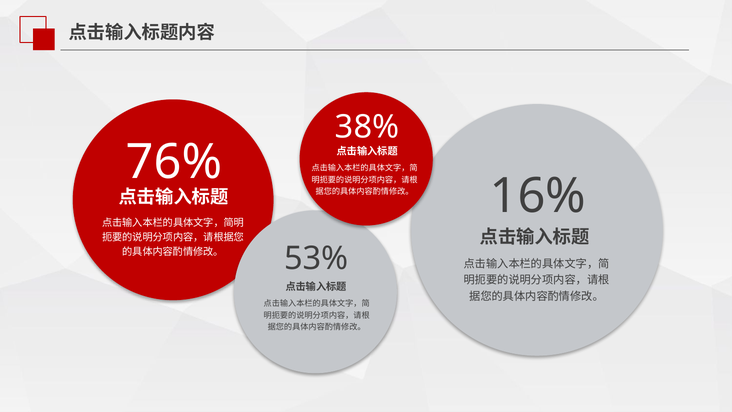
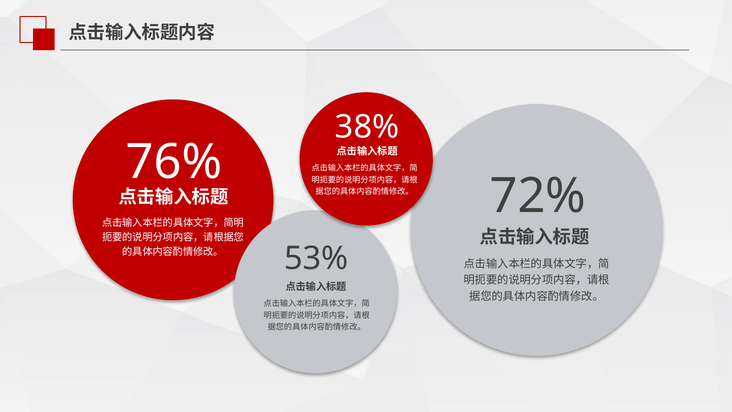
16%: 16% -> 72% (538, 196)
